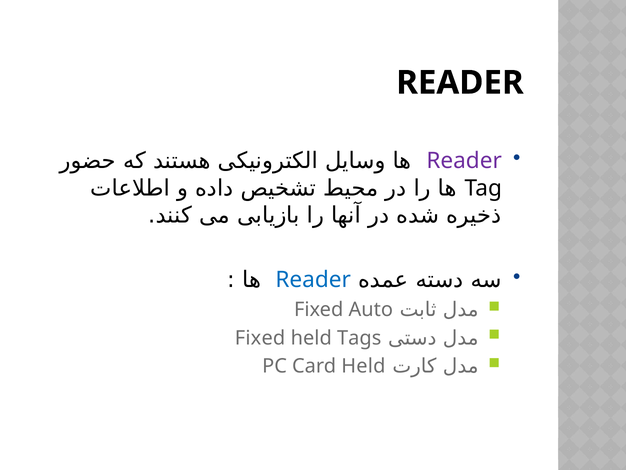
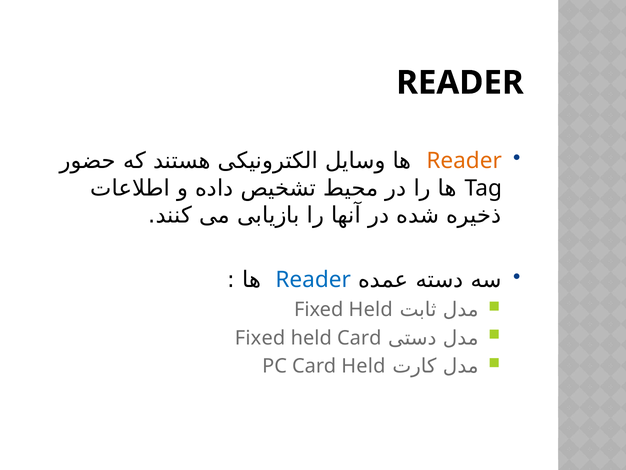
Reader colour: purple -> orange (464, 161)
Auto: Auto -> Held (371, 309)
held Tags: Tags -> Card (359, 338)
